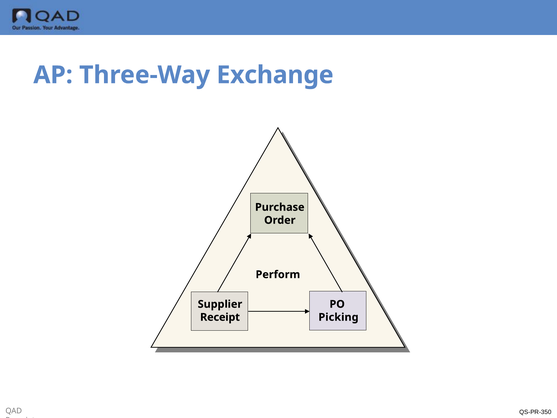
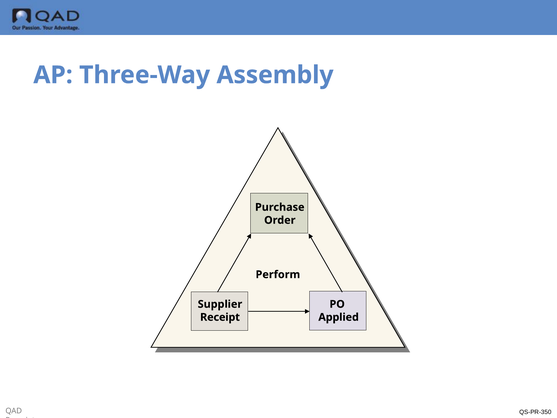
Exchange: Exchange -> Assembly (275, 75)
Picking: Picking -> Applied (339, 317)
